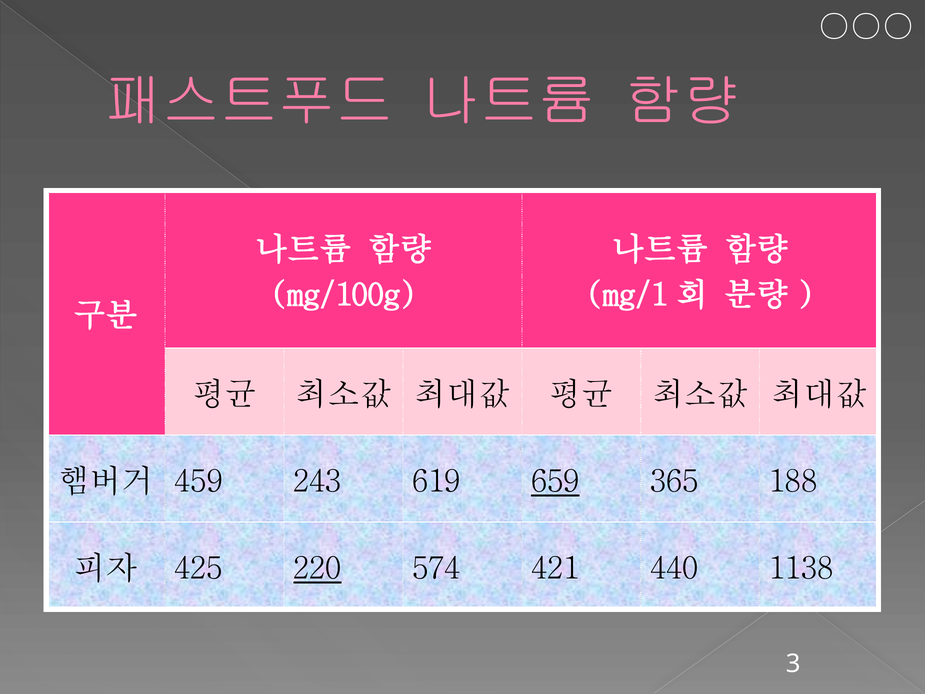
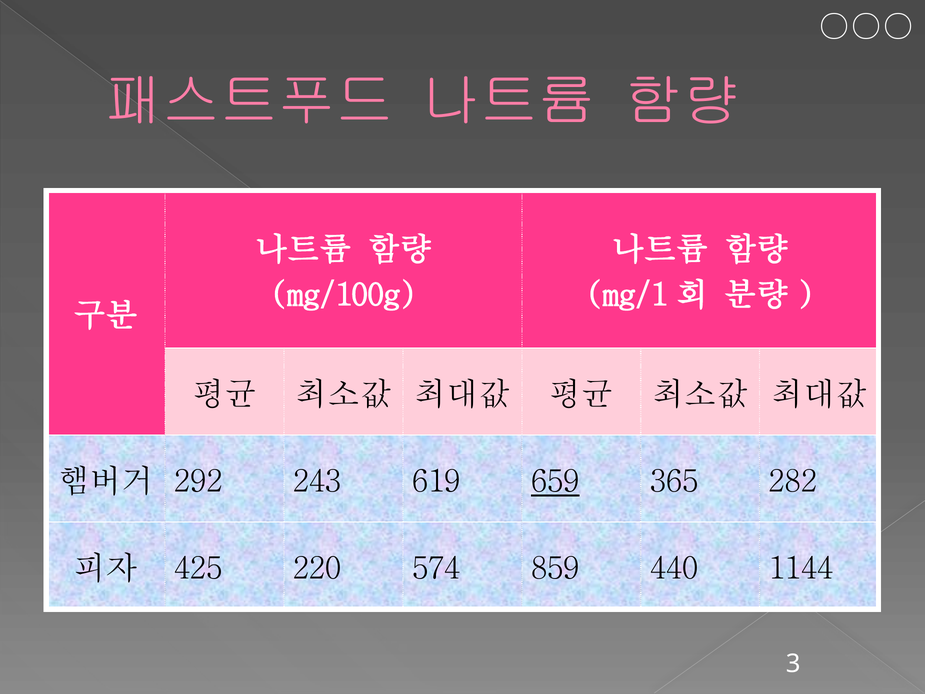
459: 459 -> 292 (198, 481)
188: 188 -> 282 (793, 481)
220 underline: present -> none (317, 569)
421: 421 -> 859 (555, 569)
1138: 1138 -> 1144 (801, 569)
